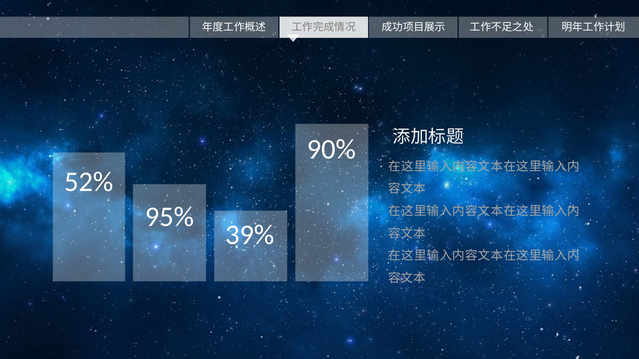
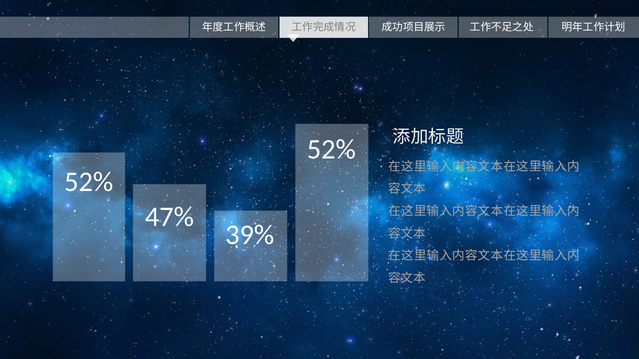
90%: 90% -> 52% (331, 150)
95%: 95% -> 47% (169, 217)
